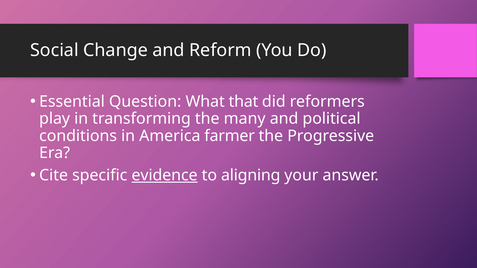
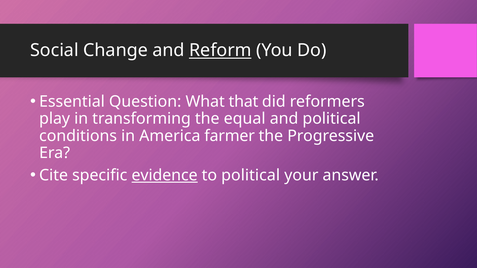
Reform underline: none -> present (220, 50)
many: many -> equal (245, 119)
to aligning: aligning -> political (251, 175)
